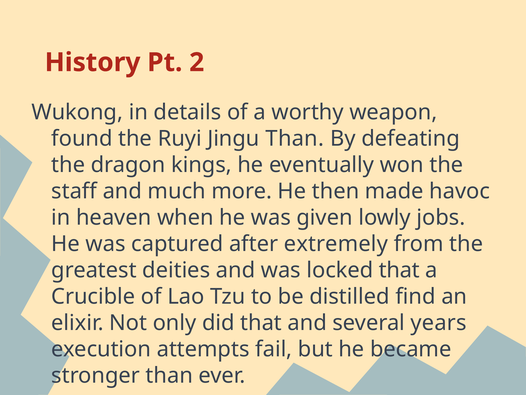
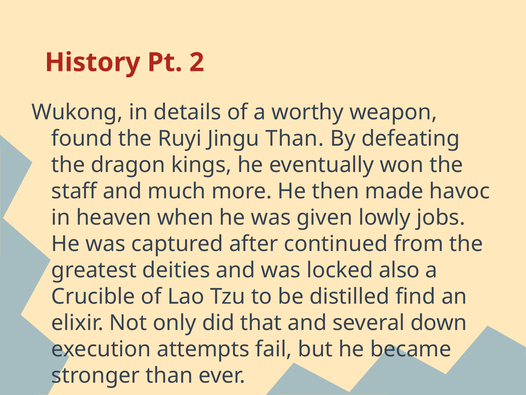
extremely: extremely -> continued (336, 243)
locked that: that -> also (399, 270)
years: years -> down (439, 322)
